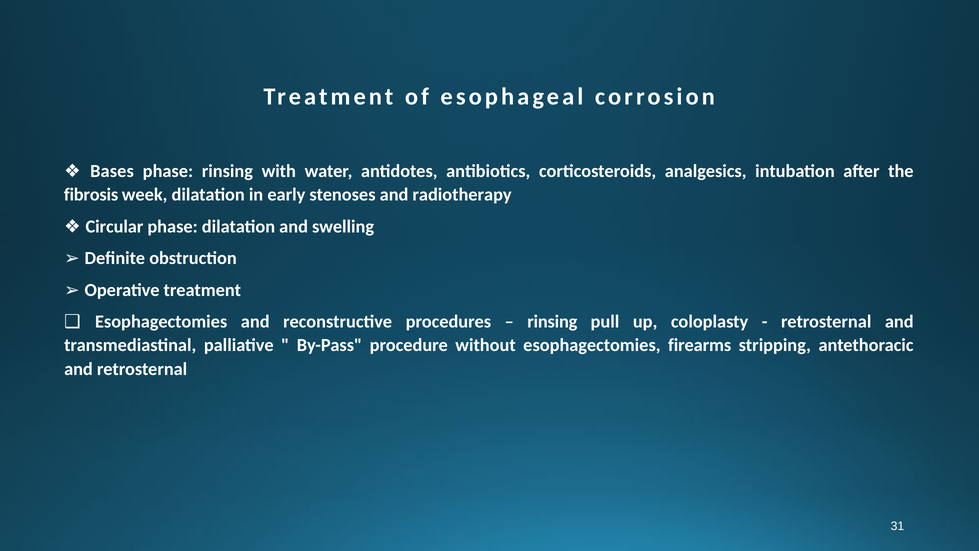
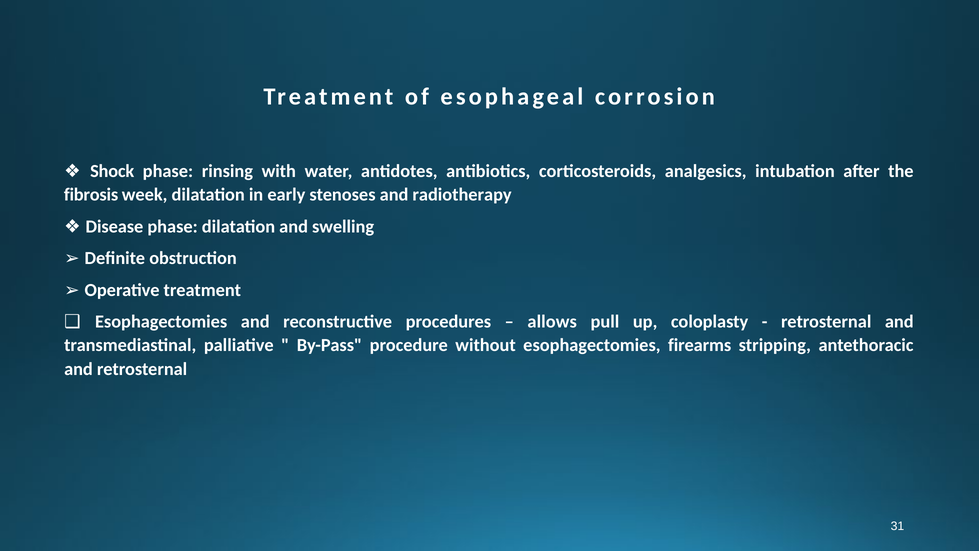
Bases: Bases -> Shock (112, 171)
Circular: Circular -> Disease (114, 227)
rinsing: rinsing -> allows (552, 322)
